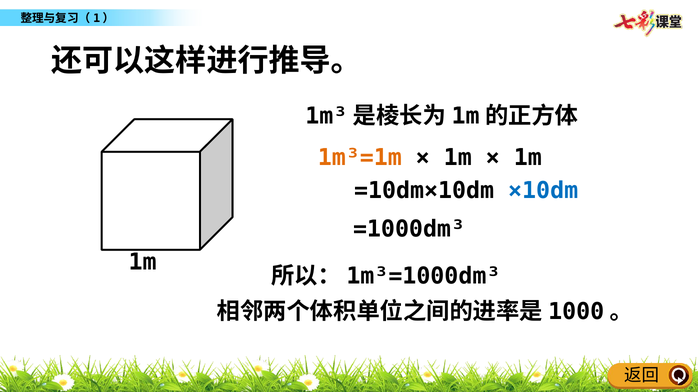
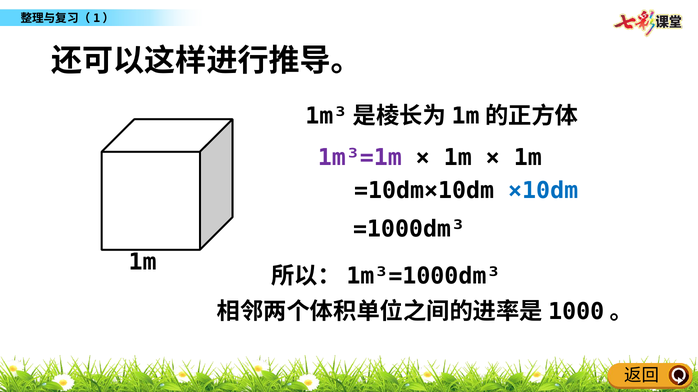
1m³=1m colour: orange -> purple (360, 158)
